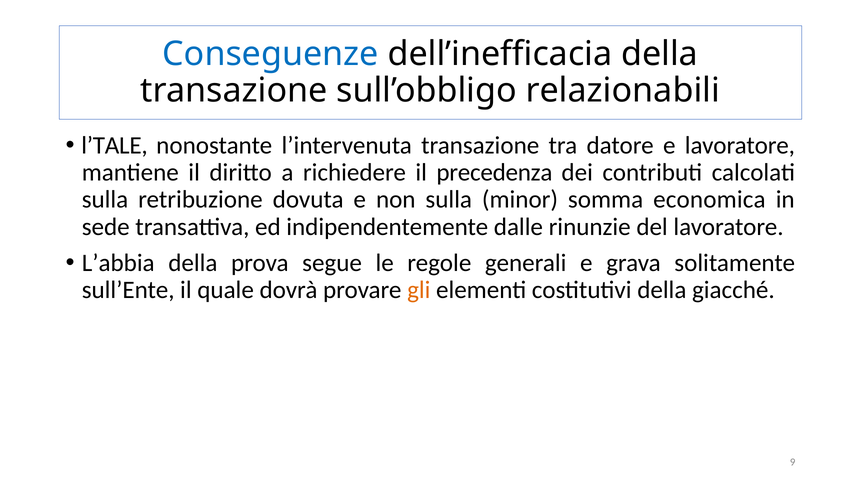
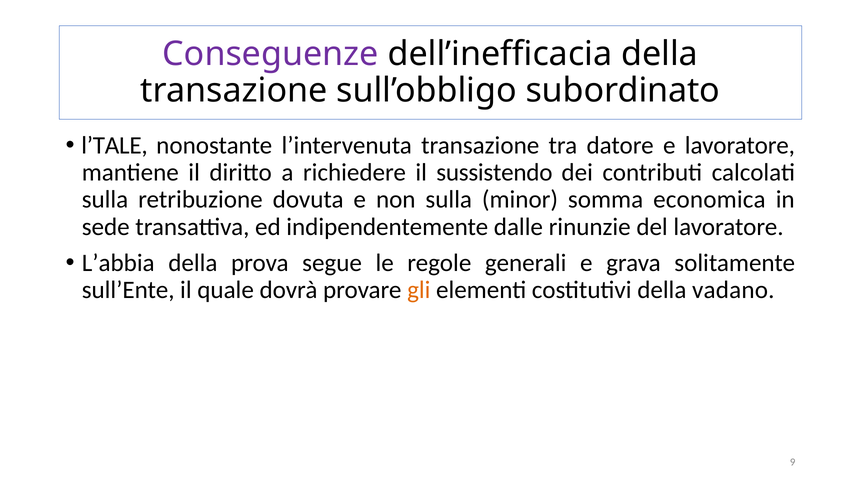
Conseguenze colour: blue -> purple (271, 54)
relazionabili: relazionabili -> subordinato (623, 91)
precedenza: precedenza -> sussistendo (494, 173)
giacché: giacché -> vadano (733, 290)
